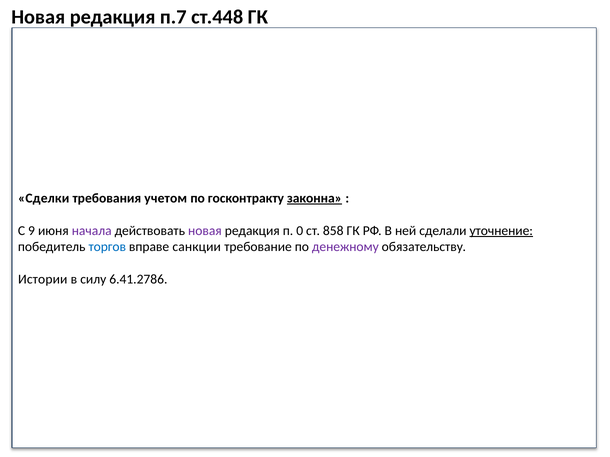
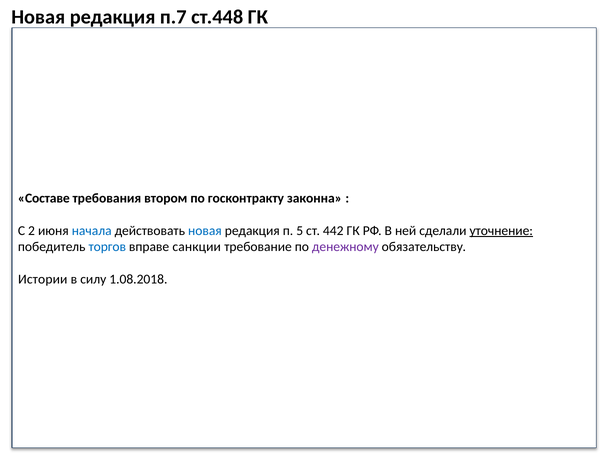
Сделки: Сделки -> Составе (44, 198)
учетом: учетом -> втором (166, 198)
законна underline: present -> none (315, 198)
9: 9 -> 2 (32, 231)
начала colour: purple -> blue (92, 231)
новая colour: purple -> blue (205, 231)
0: 0 -> 5 (300, 231)
858: 858 -> 442 (333, 231)
6.41.2786: 6.41.2786 -> 1.08.2018 (138, 280)
